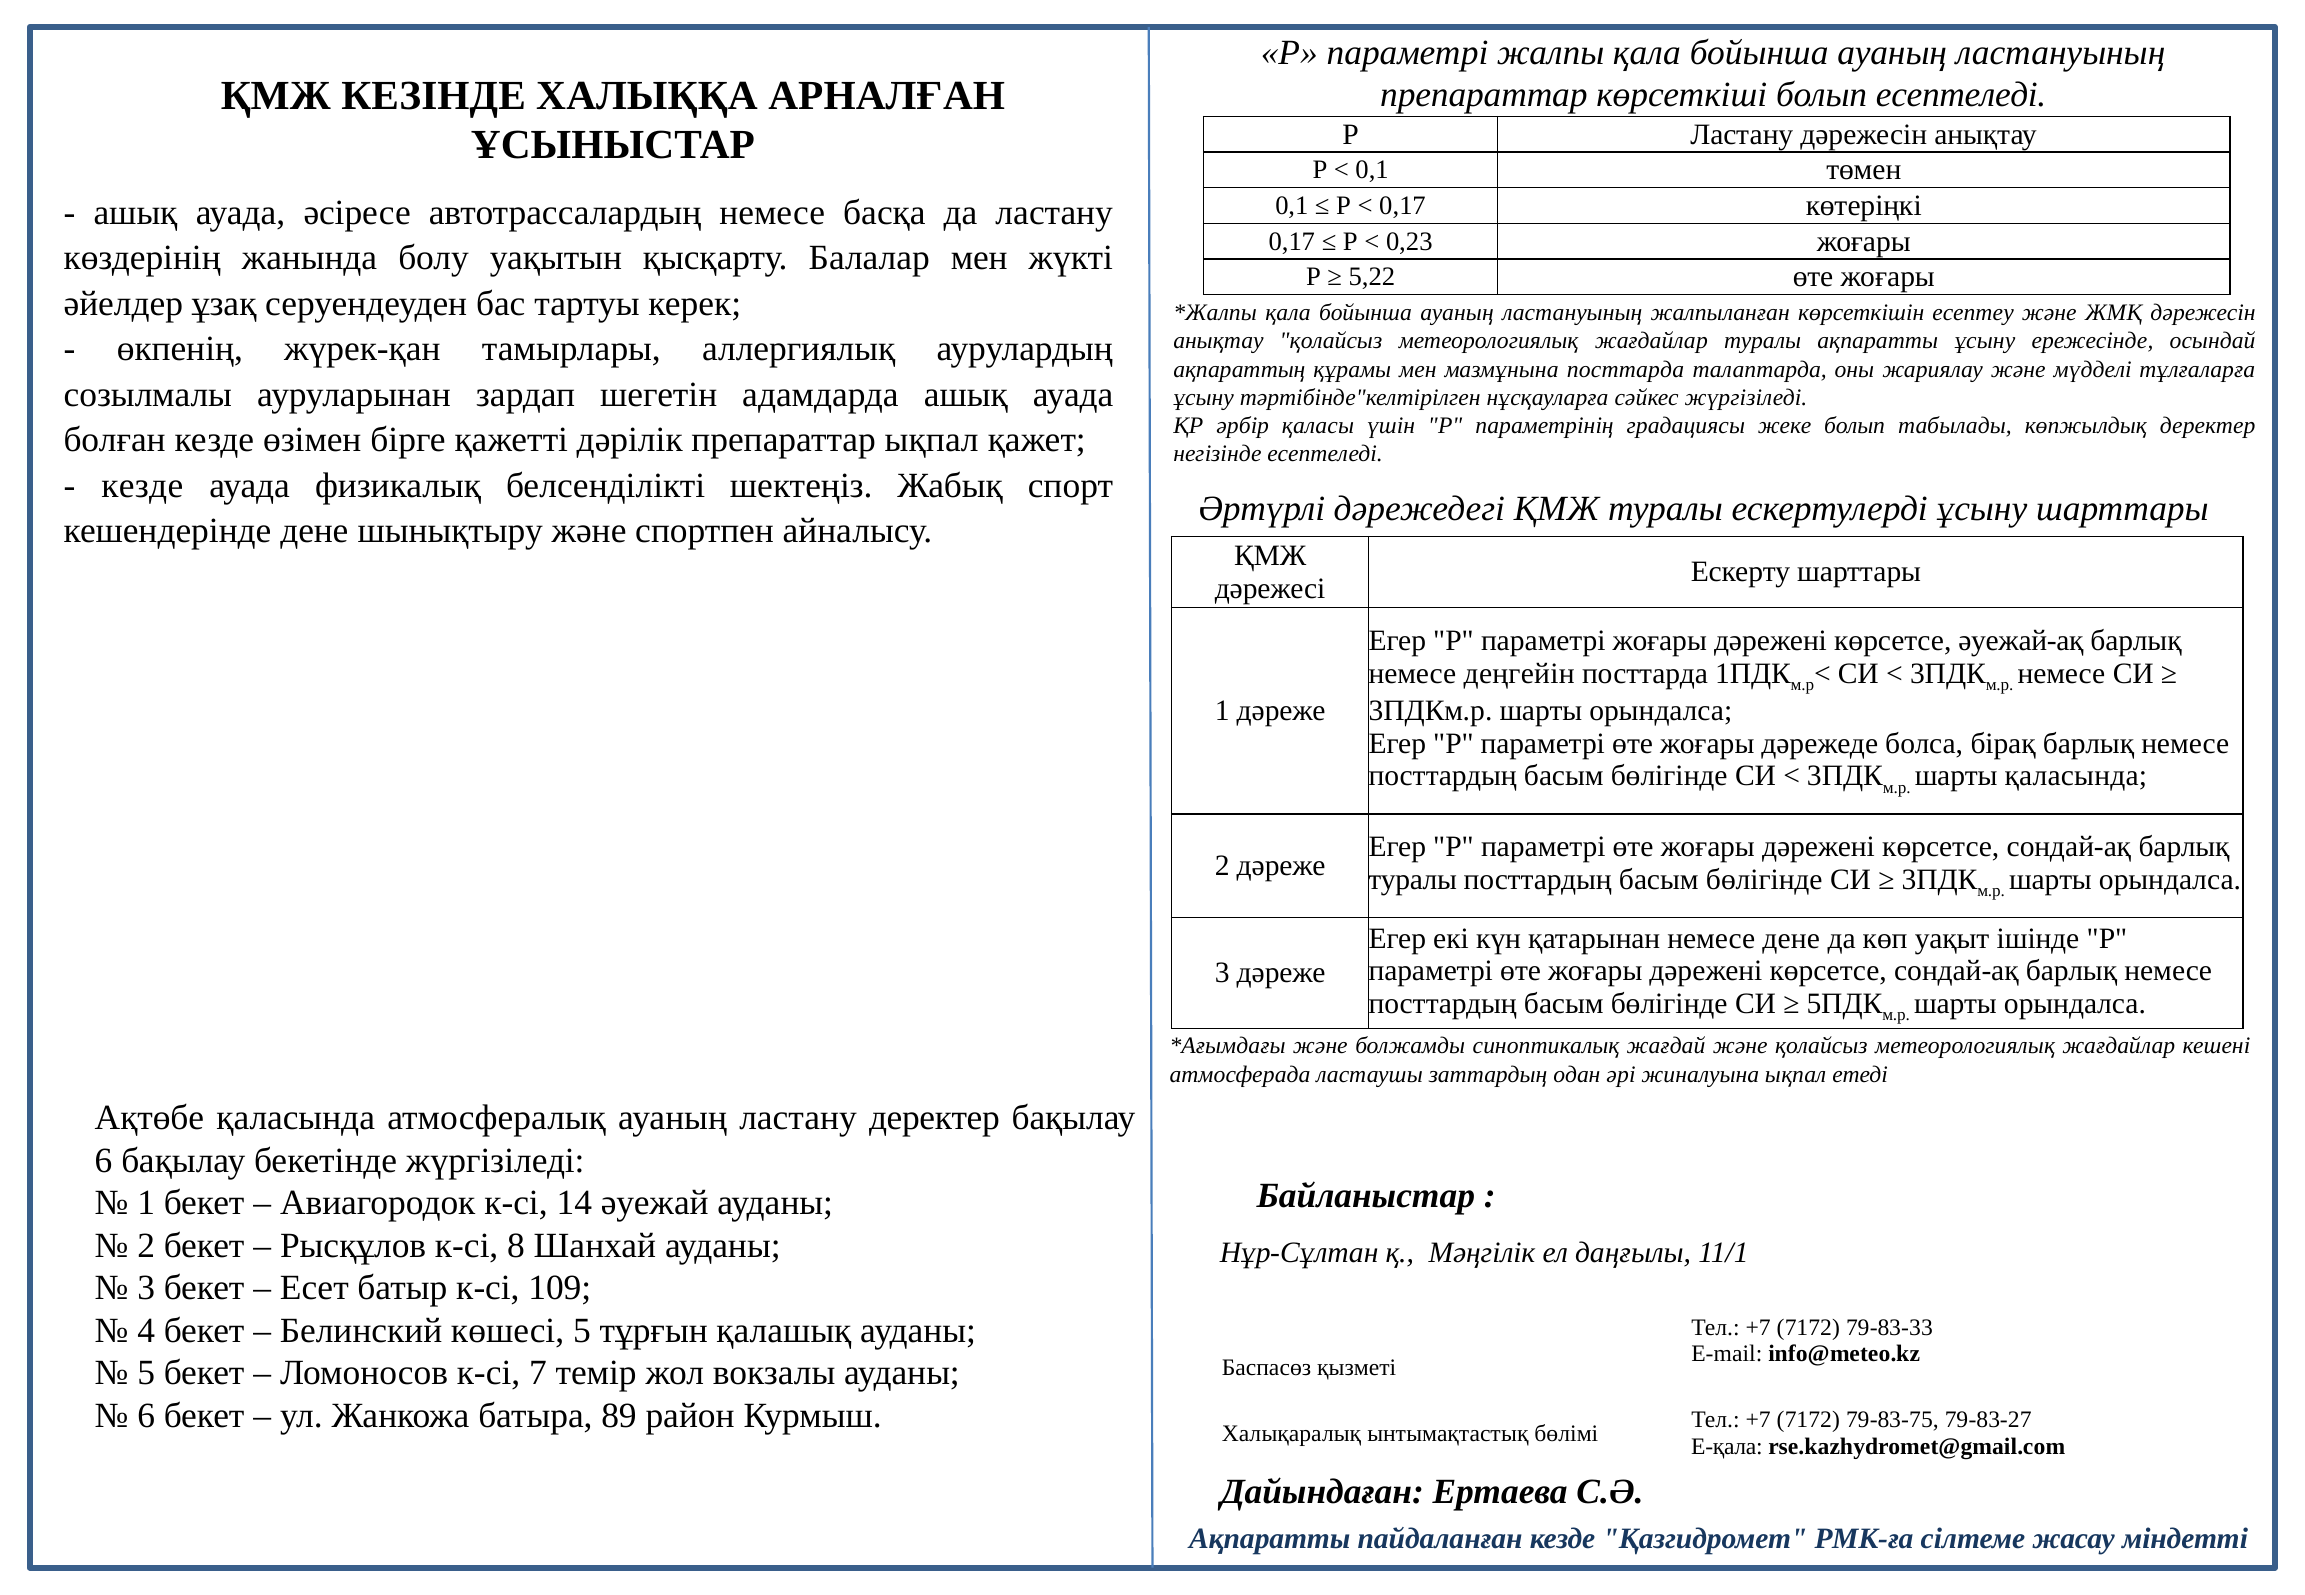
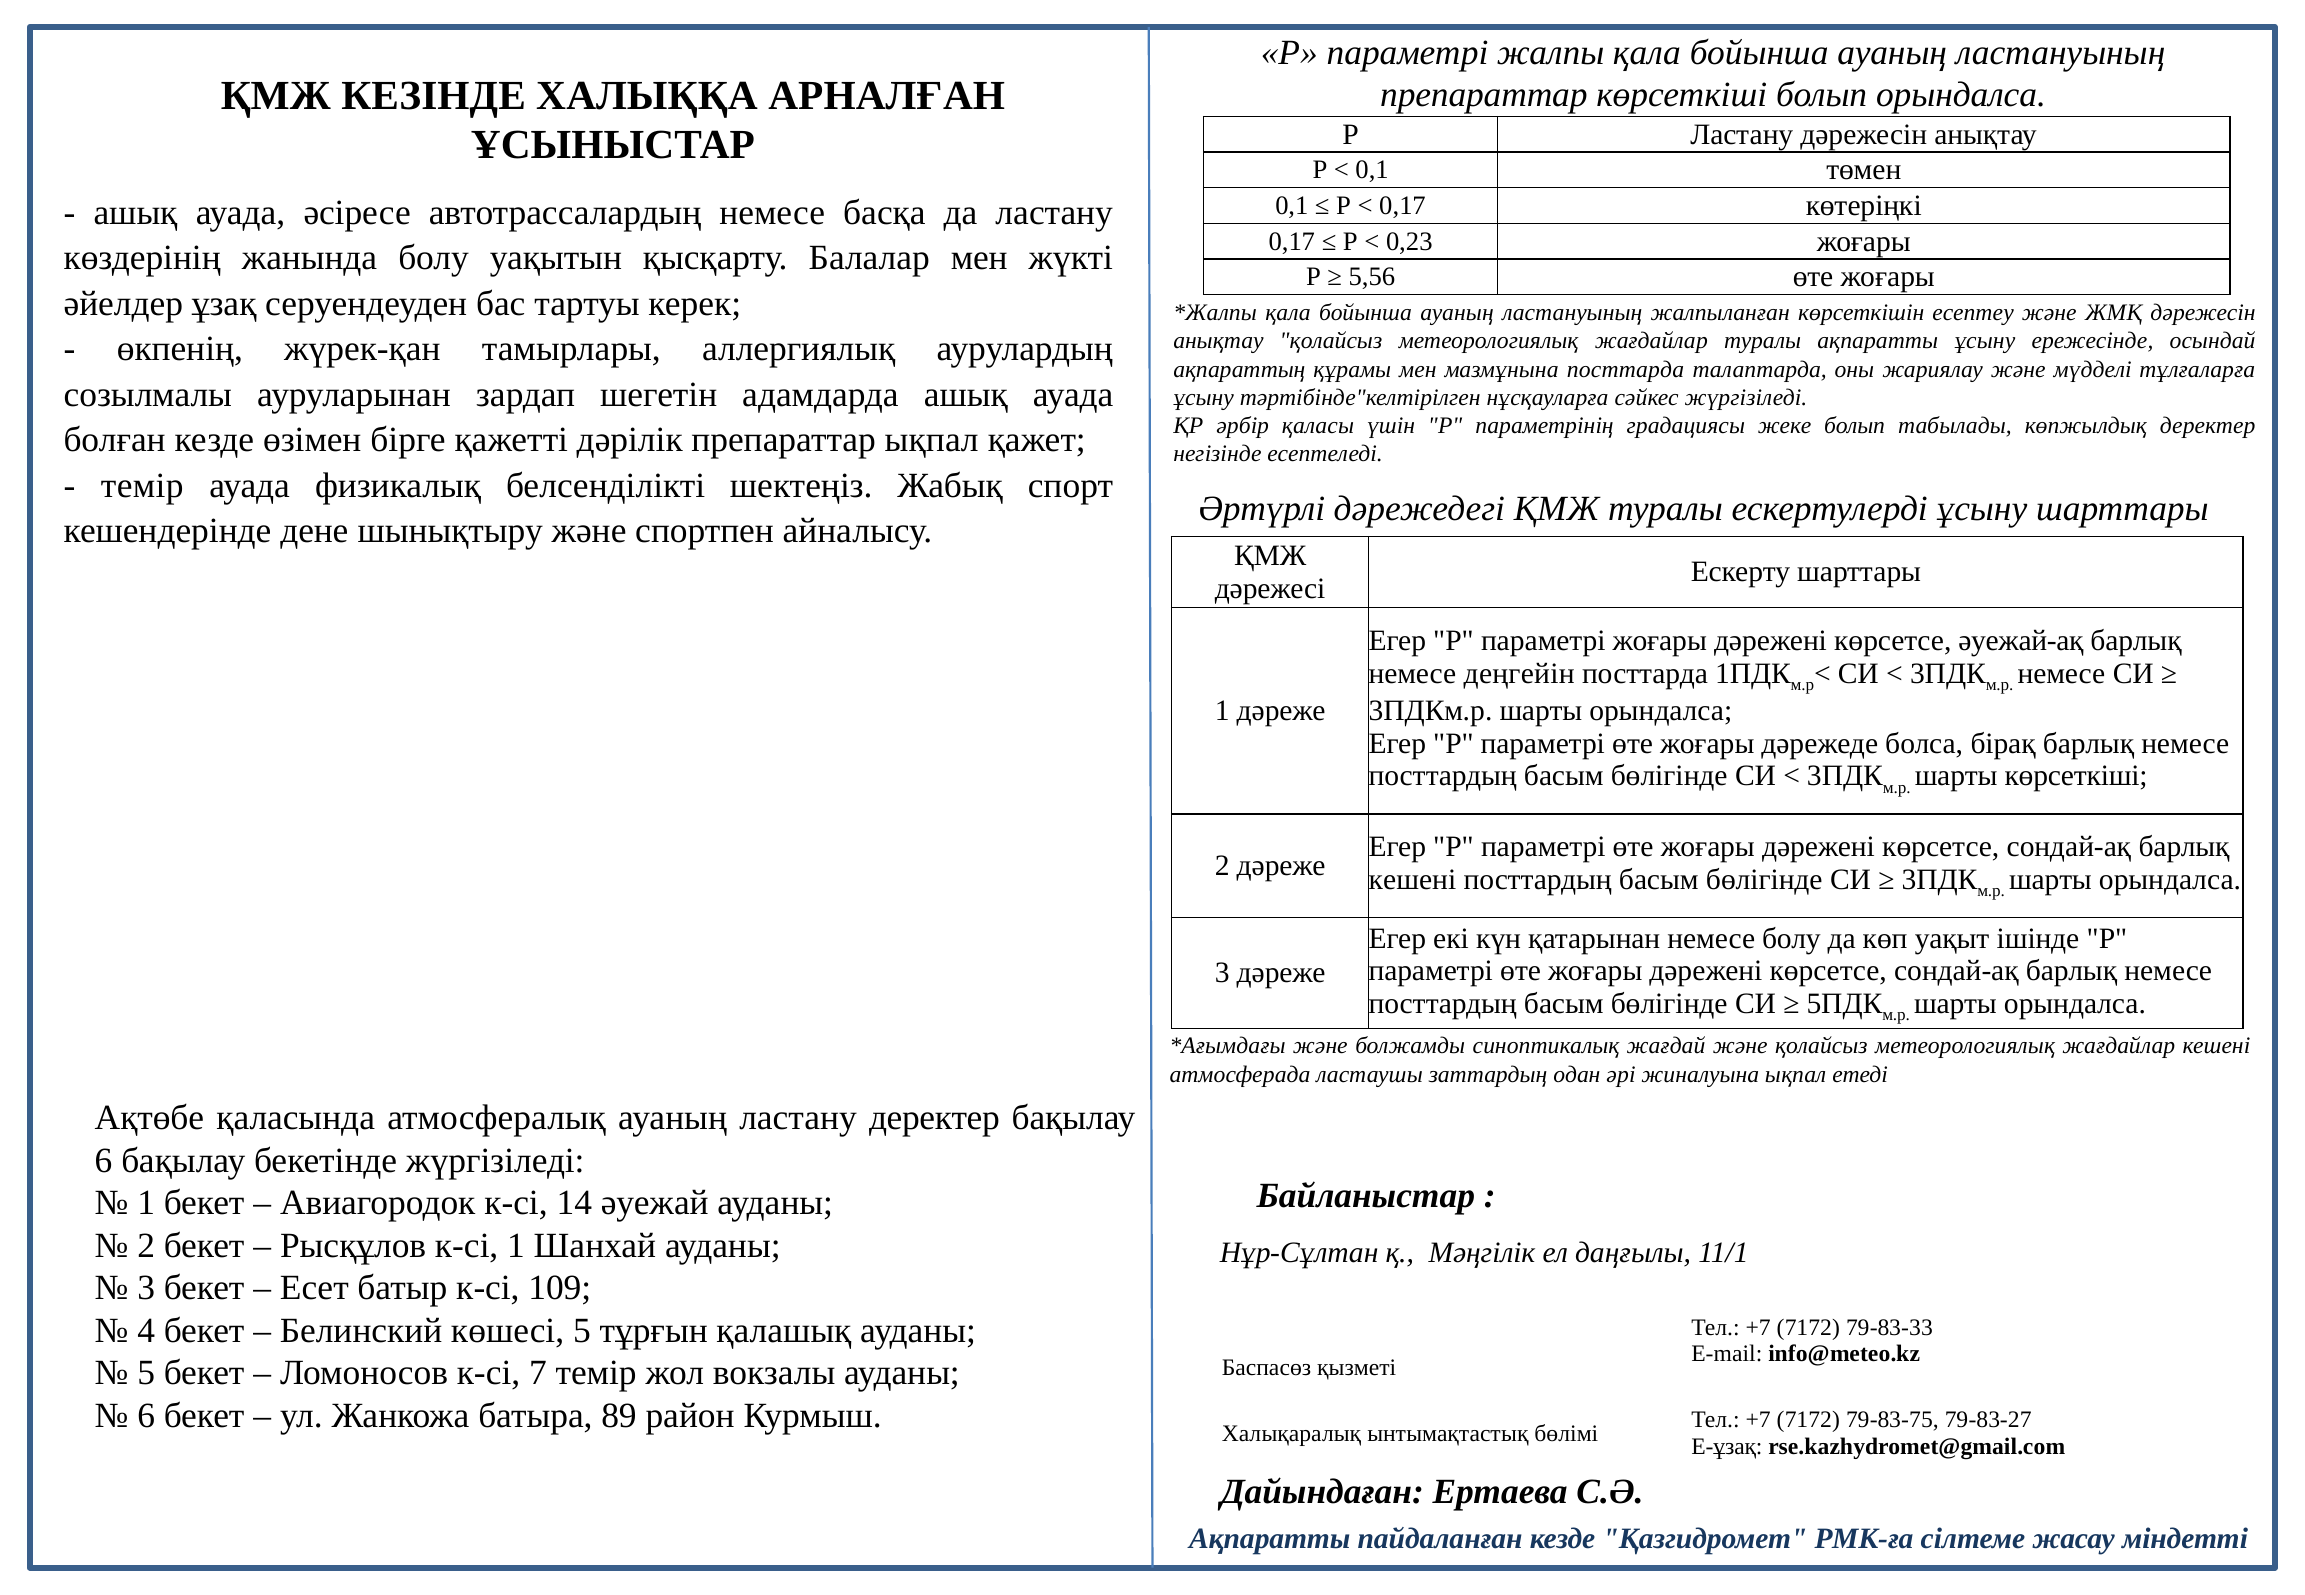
болып есептеледі: есептеледі -> орындалса (1961, 95)
5,22: 5,22 -> 5,56 (1372, 277)
кезде: кезде -> темір (142, 486)
шарты қаласында: қаласында -> көрсеткіші (2076, 776)
туралы: туралы -> кешені (1412, 880)
немесе дене: дене -> болу (1791, 939)
к-сі 8: 8 -> 1 (516, 1246)
E-қала: E-қала -> E-ұзақ (1727, 1447)
